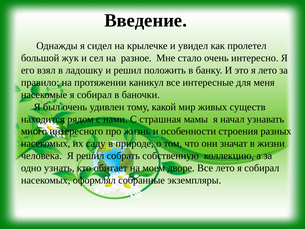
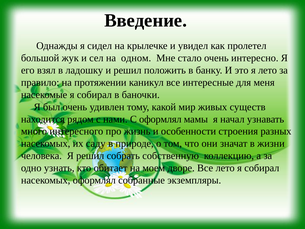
разное: разное -> одном (136, 58)
С страшная: страшная -> оформлял (160, 119)
